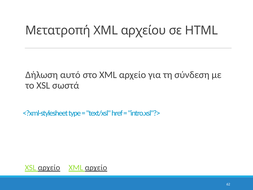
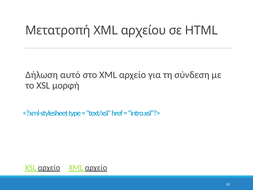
σωστά: σωστά -> μορφή (66, 85)
